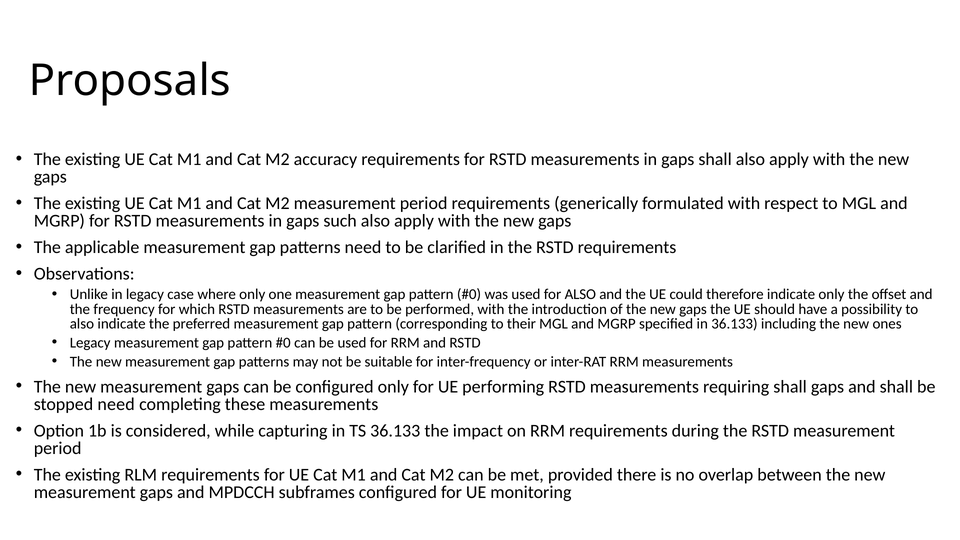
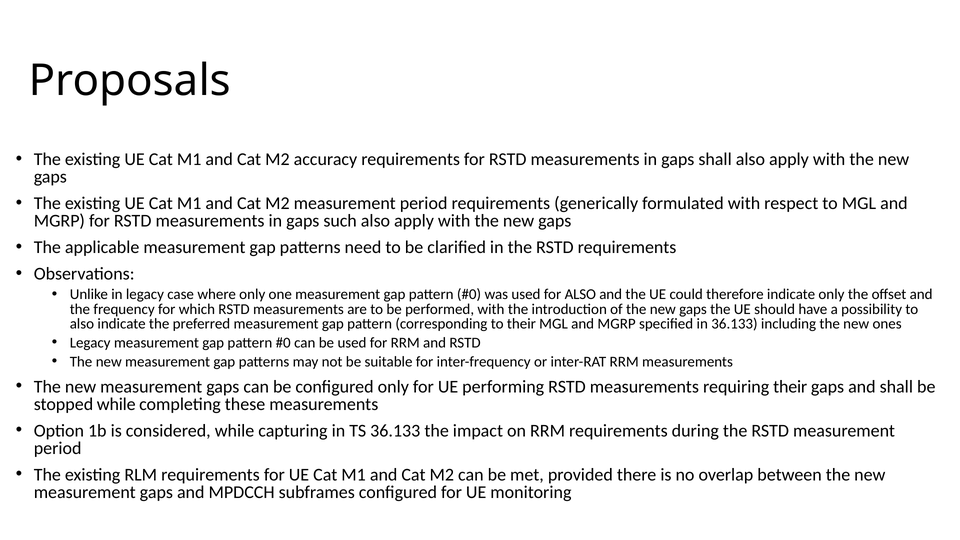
requiring shall: shall -> their (790, 387)
stopped need: need -> while (116, 404)
